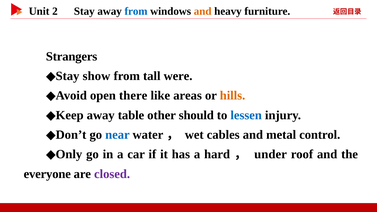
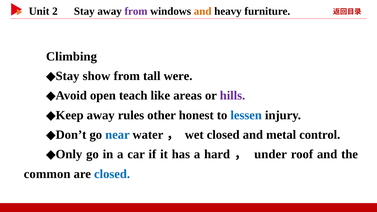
from colour: blue -> purple (136, 11)
Strangers: Strangers -> Climbing (71, 56)
there: there -> teach (133, 96)
hills colour: orange -> purple (233, 96)
table: table -> rules (131, 115)
should: should -> honest (196, 115)
wet cables: cables -> closed (223, 135)
everyone: everyone -> common (47, 174)
closed colour: purple -> blue (112, 174)
